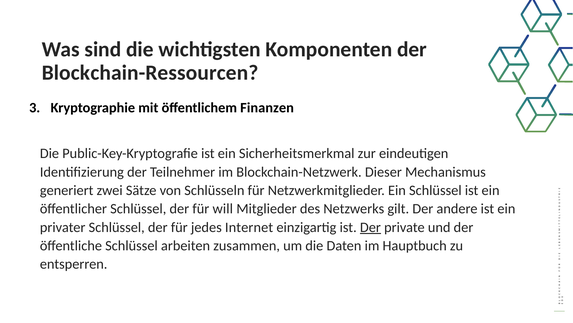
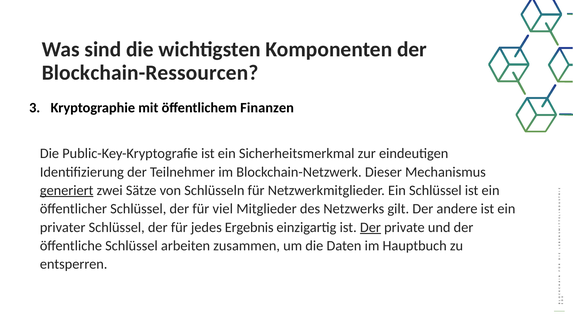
generiert underline: none -> present (67, 190)
will: will -> viel (223, 208)
Internet: Internet -> Ergebnis (249, 227)
